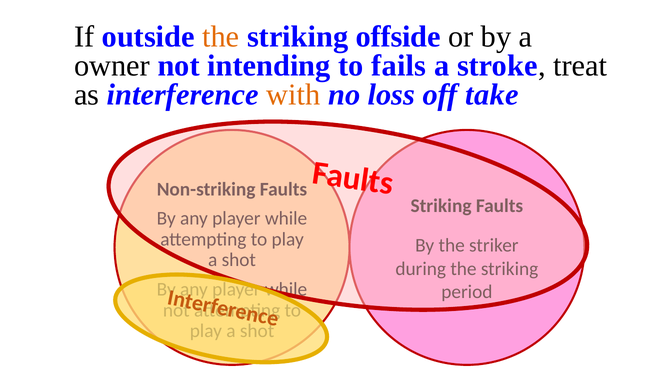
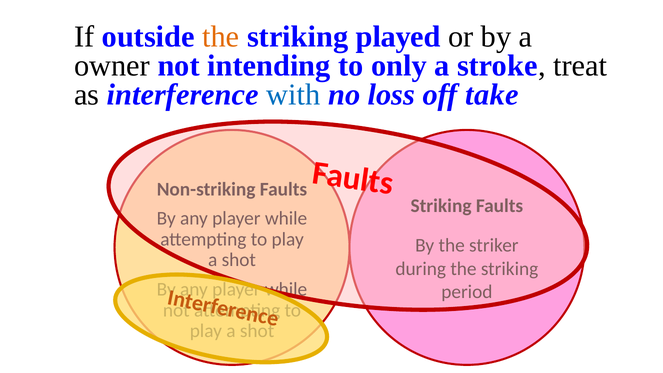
offside: offside -> played (398, 37)
fails: fails -> only (399, 66)
with colour: orange -> blue (293, 95)
